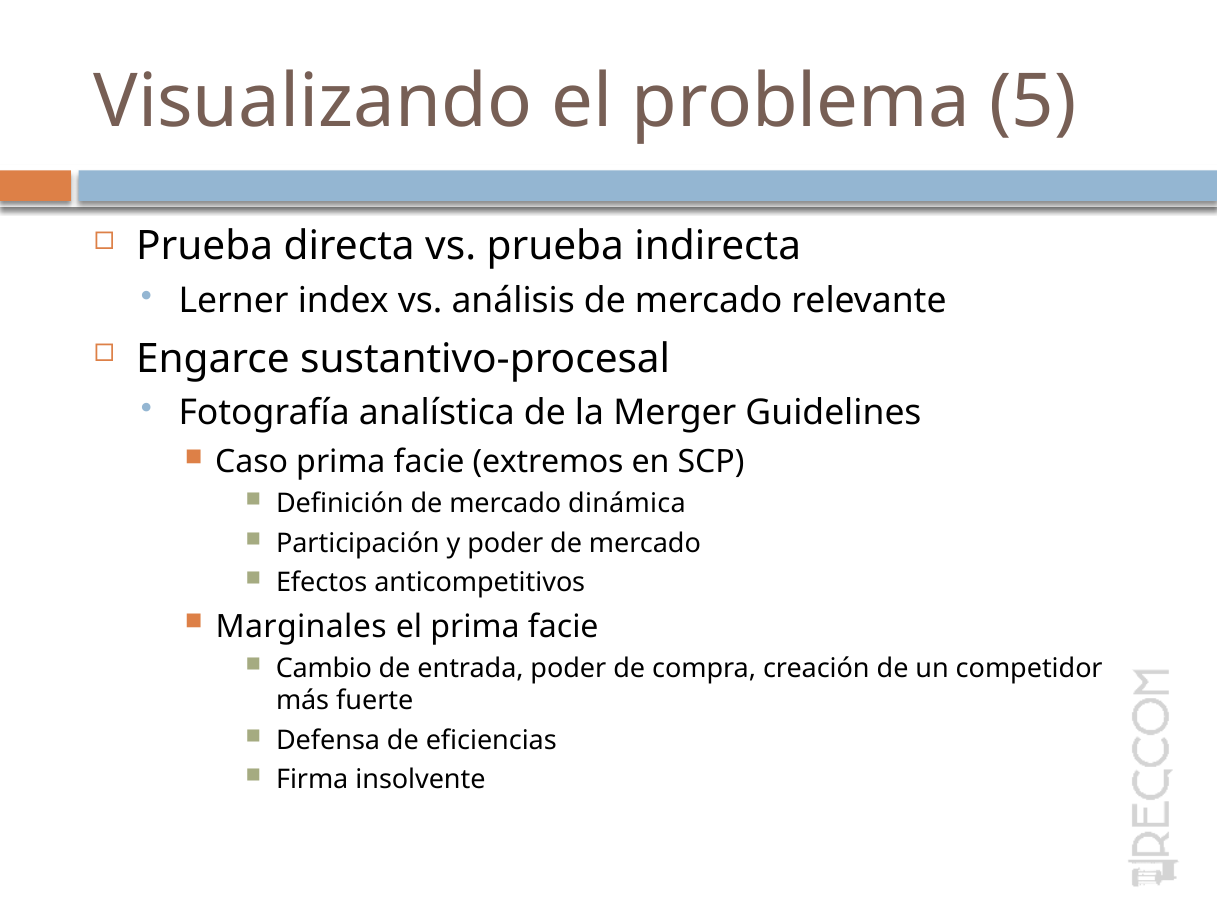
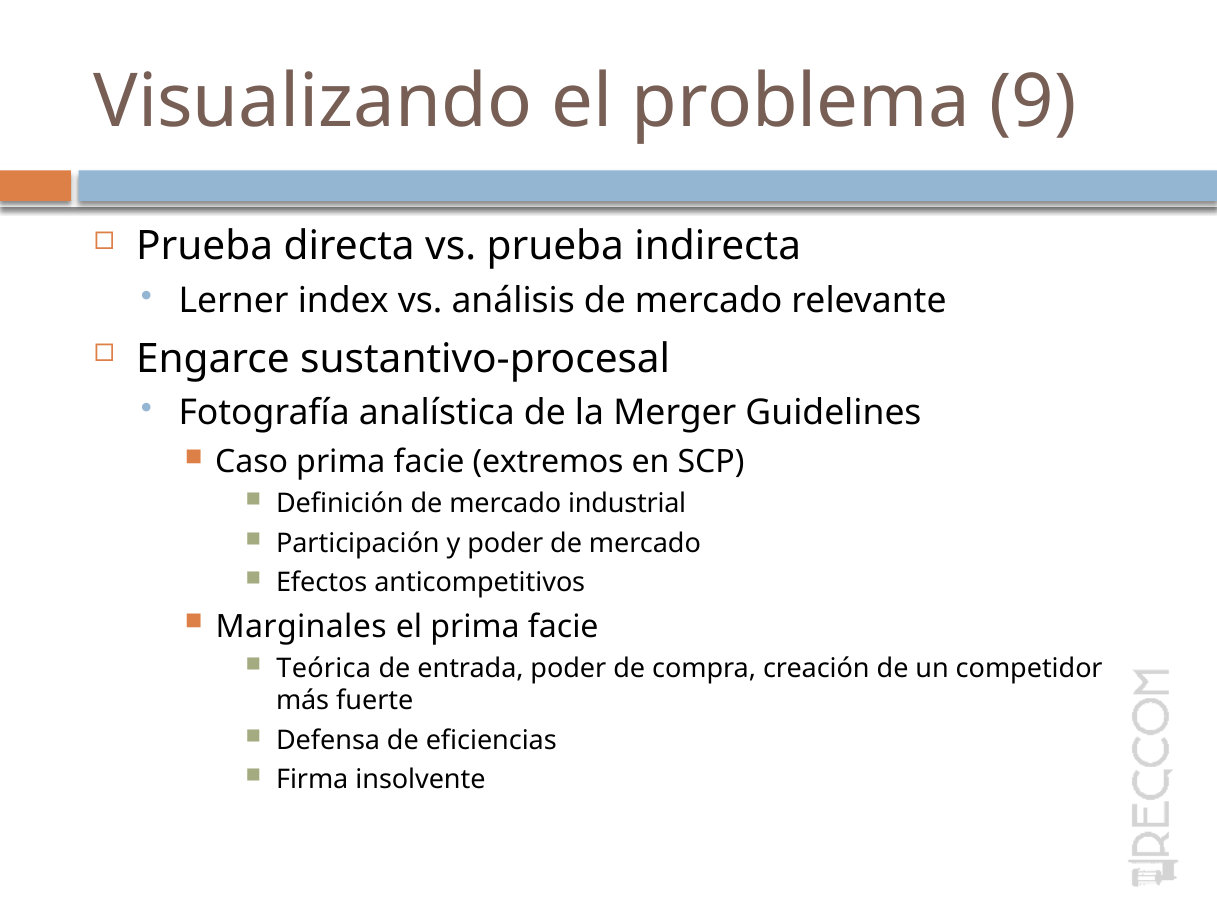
5: 5 -> 9 (1033, 102)
dinámica: dinámica -> industrial (627, 504)
Cambio: Cambio -> Teórica (324, 668)
